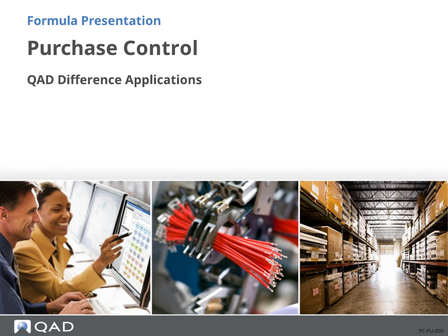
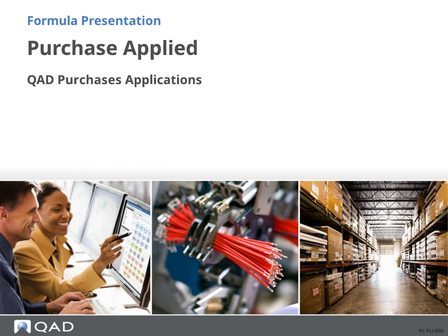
Control: Control -> Applied (161, 48)
Difference: Difference -> Purchases (90, 80)
